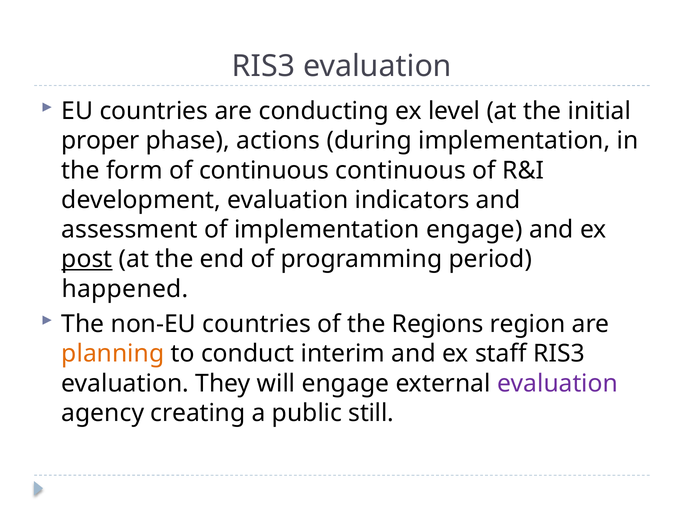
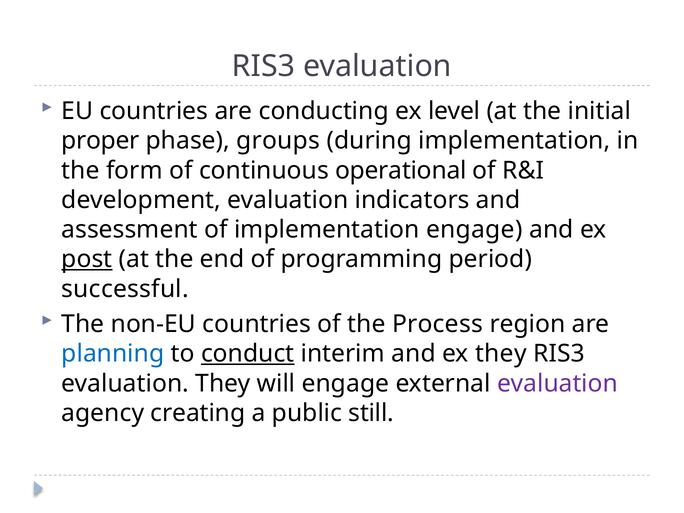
actions: actions -> groups (278, 141)
continuous continuous: continuous -> operational (401, 170)
happened: happened -> successful (125, 289)
Regions: Regions -> Process (438, 324)
planning colour: orange -> blue (113, 354)
conduct underline: none -> present (248, 354)
ex staff: staff -> they (501, 354)
